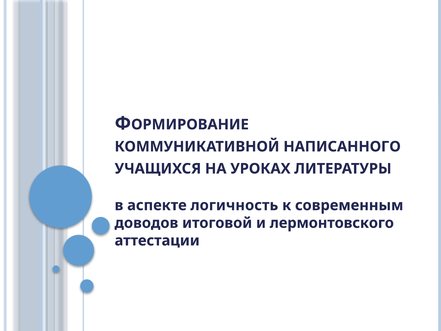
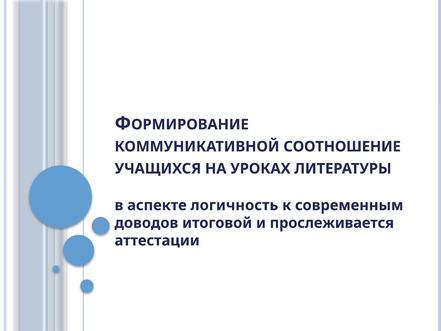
НАПИСАННОГО: НАПИСАННОГО -> СООТНОШЕНИЕ (342, 146)
лермонтовского: лермонтовского -> прослеживается (332, 223)
